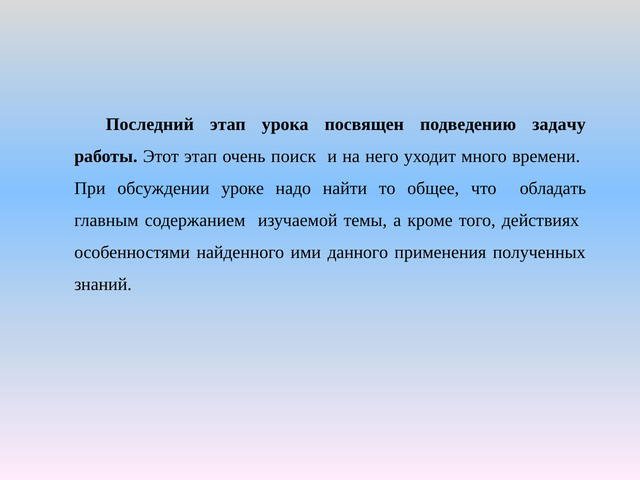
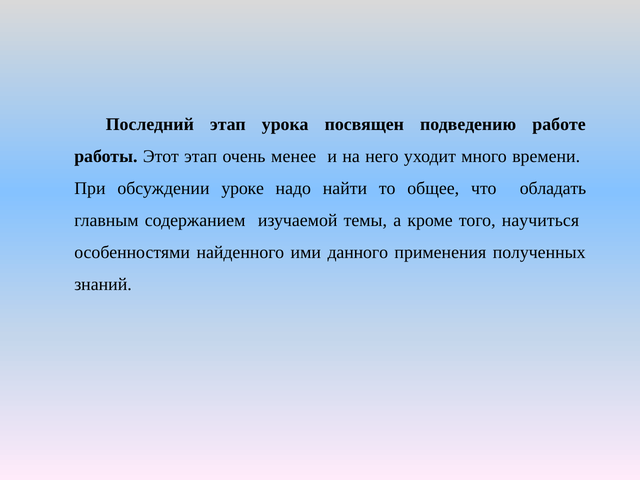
задачу: задачу -> работе (559, 125)
поиск: поиск -> менее (294, 157)
действиях: действиях -> научиться (540, 221)
